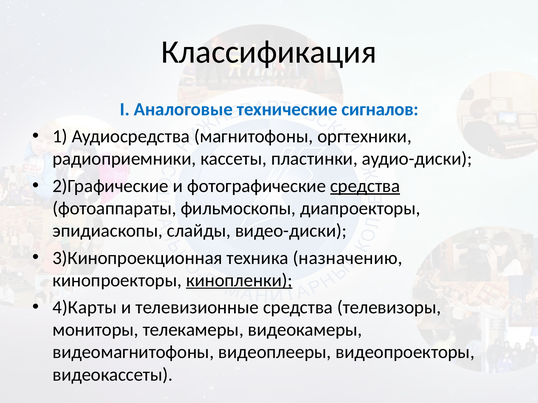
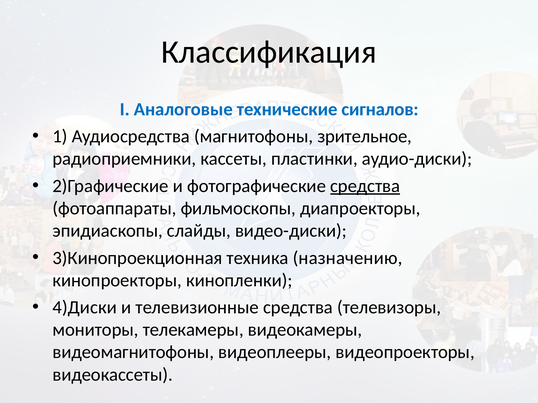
оргтехники: оргтехники -> зрительное (365, 137)
кинопленки underline: present -> none (239, 281)
4)Карты: 4)Карты -> 4)Диски (85, 308)
